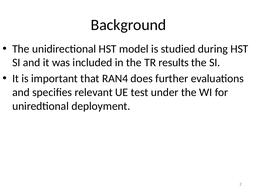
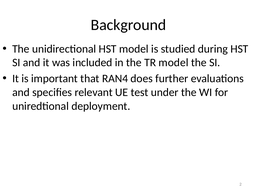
TR results: results -> model (174, 62)
